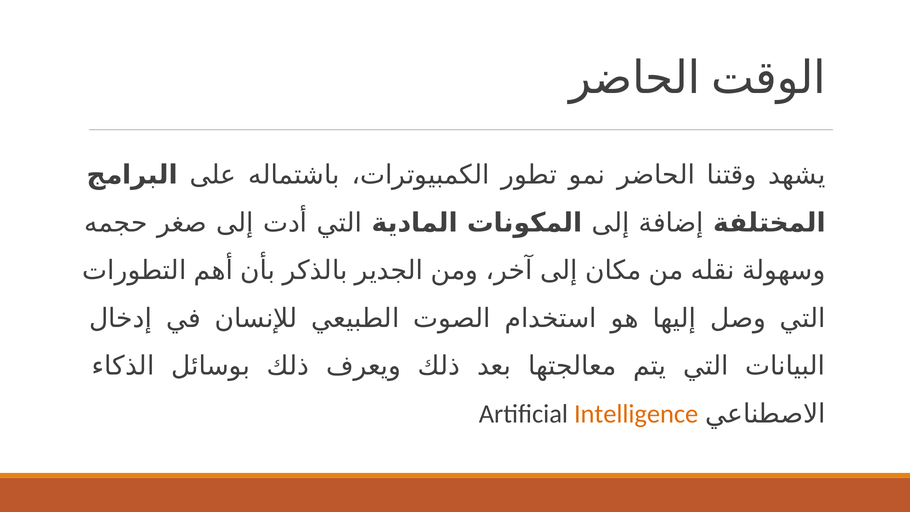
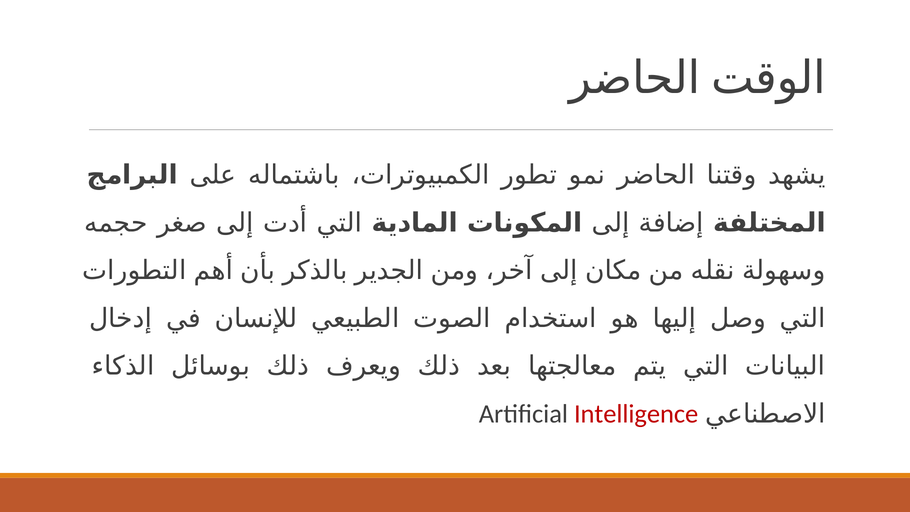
Intelligence colour: orange -> red (636, 414)
